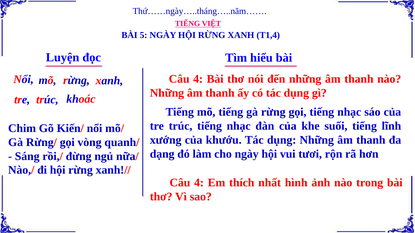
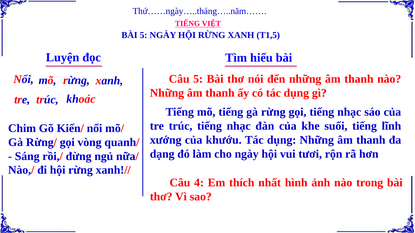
T1,4: T1,4 -> T1,5 (268, 35)
4: 4 -> 5 (198, 79)
